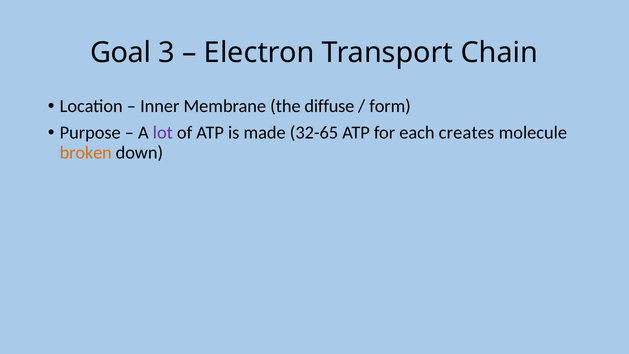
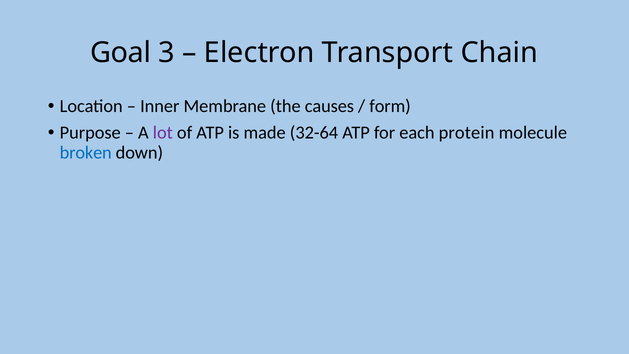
diffuse: diffuse -> causes (329, 106)
32-65: 32-65 -> 32-64 (314, 133)
creates: creates -> protein (467, 133)
broken colour: orange -> blue (86, 152)
